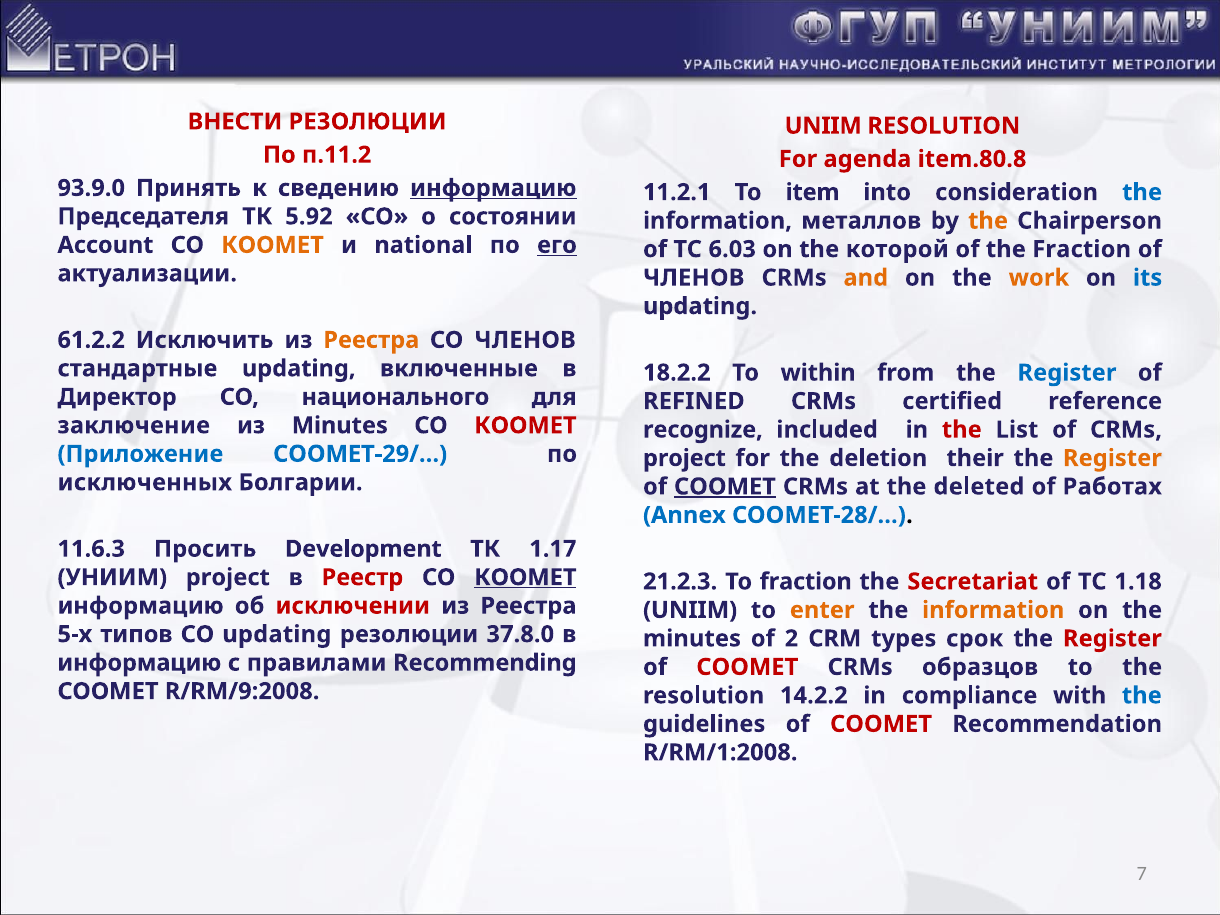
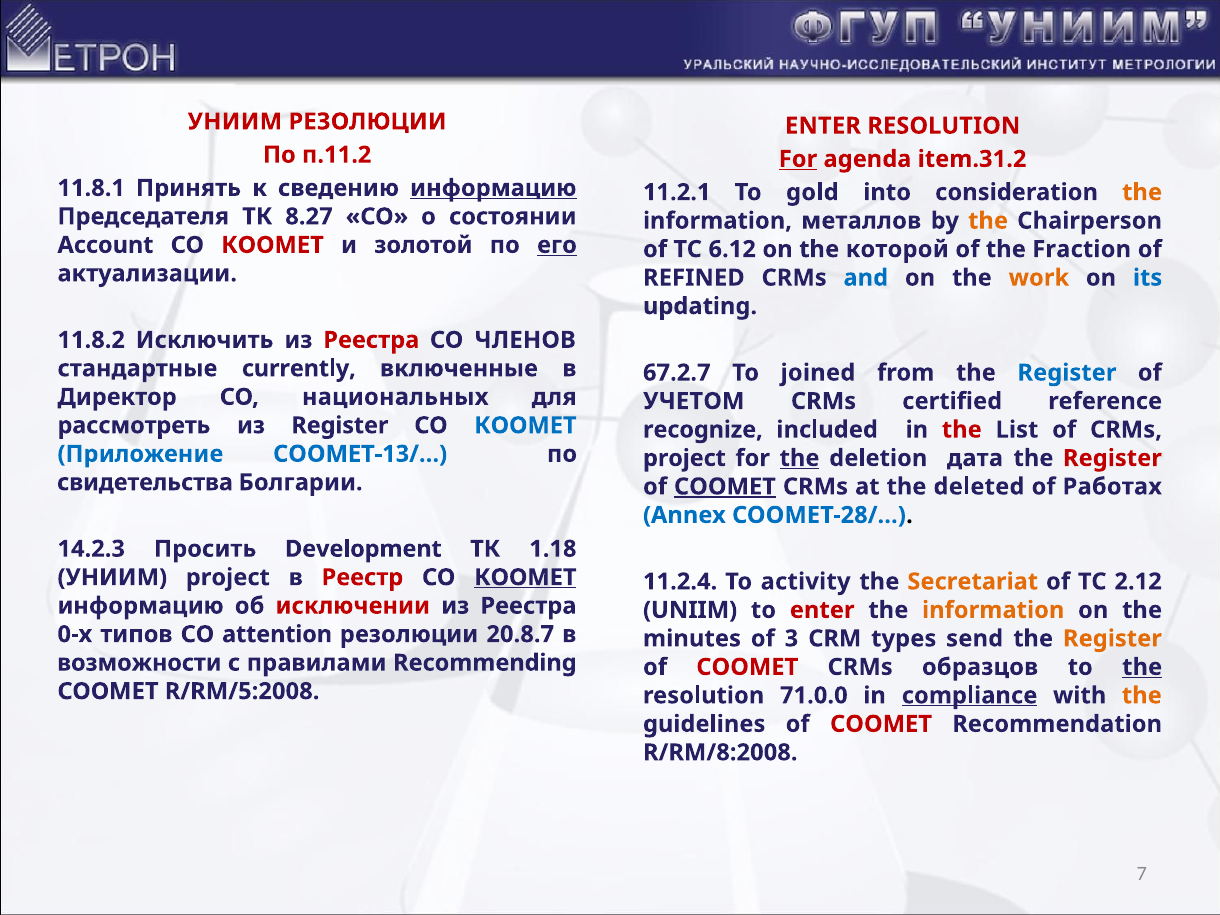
ВНЕСТИ: ВНЕСТИ -> УНИИМ (235, 122)
UNIIM: UNIIM -> ENTER (823, 126)
For underline: none -> present (798, 159)
item.80.8: item.80.8 -> item.31.2 (972, 159)
93.9.0: 93.9.0 -> 11.8.1 (91, 188)
item: item -> gold (812, 192)
the colour: blue -> orange (1142, 192)
5.92: 5.92 -> 8.27 (309, 217)
КООМЕТ colour: orange -> red (273, 245)
national: national -> золотой (423, 245)
6.03: 6.03 -> 6.12 (732, 249)
ЧЛЕНОВ: ЧЛЕНОВ -> REFINED (694, 278)
and colour: orange -> blue (866, 278)
61.2.2: 61.2.2 -> 11.8.2 (91, 340)
Реестра colour: orange -> red (371, 340)
стандартные updating: updating -> currently (299, 368)
18.2.2: 18.2.2 -> 67.2.7 (677, 373)
within: within -> joined (818, 373)
национального: национального -> национальных (395, 397)
REFINED: REFINED -> УЧЕТОМ (694, 401)
заключение: заключение -> рассмотреть (134, 425)
из Minutes: Minutes -> Register (340, 425)
КООМЕТ colour: red -> blue (525, 425)
COOMЕT-29/…: COOMЕT-29/… -> COOMЕT-13/… (360, 454)
the underline: none -> present (800, 458)
their: their -> дата (975, 458)
Register colour: orange -> red (1112, 458)
исключенных: исключенных -> свидетельства (145, 482)
11.6.3: 11.6.3 -> 14.2.3 (91, 549)
1.17: 1.17 -> 1.18 (553, 549)
21.2.3: 21.2.3 -> 11.2.4 (680, 582)
To fraction: fraction -> activity (806, 582)
Secretariat colour: red -> orange (973, 582)
1.18: 1.18 -> 2.12 (1138, 582)
enter colour: orange -> red (822, 610)
5-х: 5-х -> 0-х (75, 634)
СО updating: updating -> attention (277, 634)
37.8.0: 37.8.0 -> 20.8.7 (520, 634)
2: 2 -> 3 (791, 639)
срок: срок -> send (975, 639)
Register colour: red -> orange (1112, 639)
информацию: информацию -> возможности (139, 663)
the underline: none -> present (1142, 667)
R/RM/9:2008: R/RM/9:2008 -> R/RM/5:2008 (242, 691)
14.2.2: 14.2.2 -> 71.0.0 (814, 696)
compliance underline: none -> present (970, 696)
the colour: blue -> orange (1142, 696)
R/RM/1:2008: R/RM/1:2008 -> R/RM/8:2008 (720, 753)
